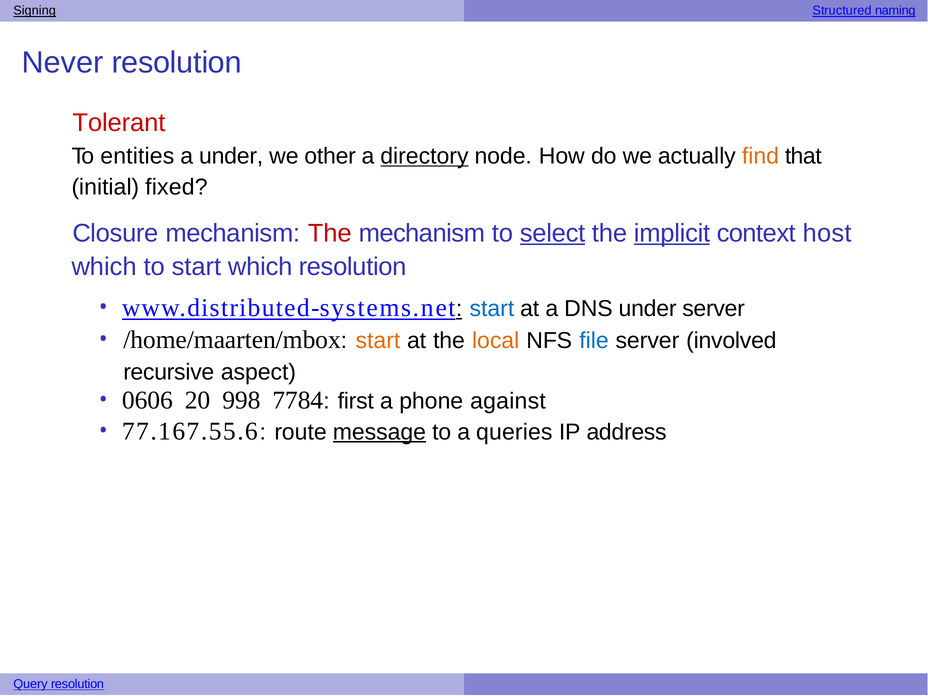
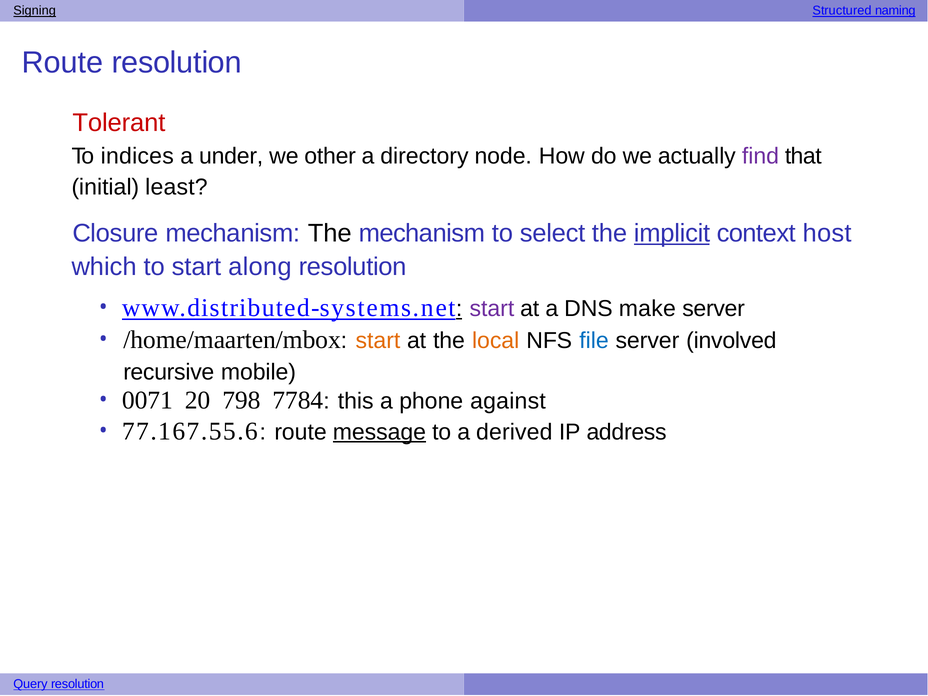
Never: Never -> Route (63, 63)
entities: entities -> indices (137, 156)
directory underline: present -> none (424, 156)
find colour: orange -> purple (760, 156)
fixed: fixed -> least (176, 187)
The colour: red -> black (330, 234)
select underline: present -> none (553, 234)
start which: which -> along (260, 267)
start colour: blue -> purple (492, 309)
DNS under: under -> make (647, 309)
aspect: aspect -> mobile (258, 372)
0606: 0606 -> 0071 (147, 401)
998: 998 -> 798 (241, 401)
first: first -> this (356, 401)
queries: queries -> derived (514, 432)
